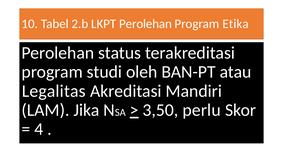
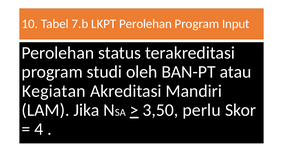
2.b: 2.b -> 7.b (80, 24)
Etika: Etika -> Input (236, 24)
Legalitas: Legalitas -> Kegiatan (54, 91)
